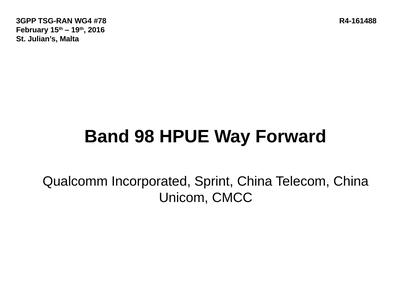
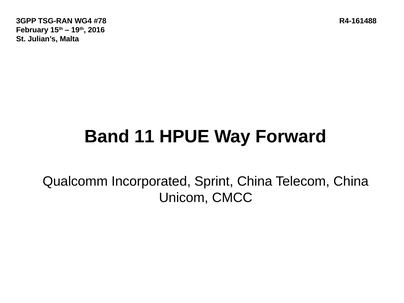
98: 98 -> 11 (144, 137)
